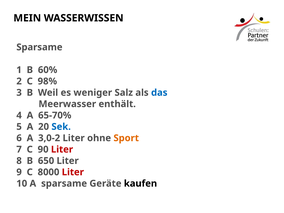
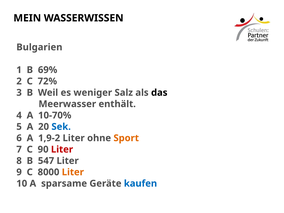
Sparsame: Sparsame -> Bulgarien (39, 47)
60%: 60% -> 69% (48, 70)
98%: 98% -> 72% (47, 81)
das colour: blue -> black (159, 93)
65-70%: 65-70% -> 10-70% (55, 115)
3,0-2: 3,0-2 -> 1,9-2 (49, 138)
650: 650 -> 547 (46, 161)
Liter colour: red -> orange (73, 172)
kaufen colour: black -> blue (140, 183)
